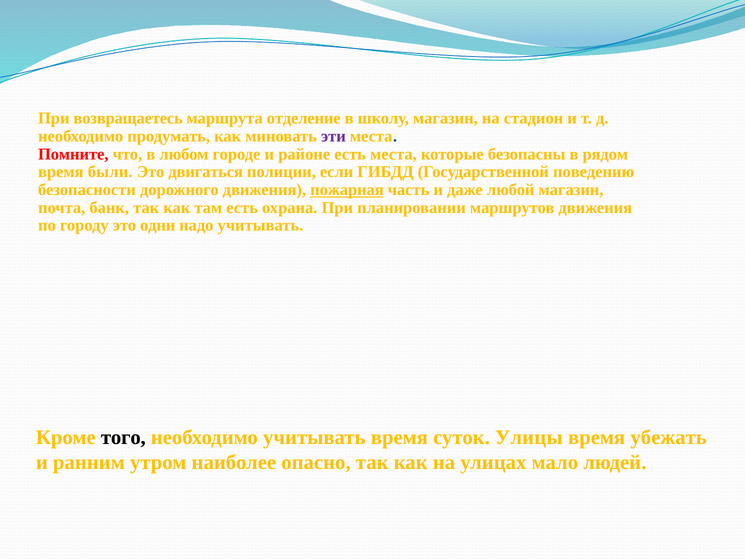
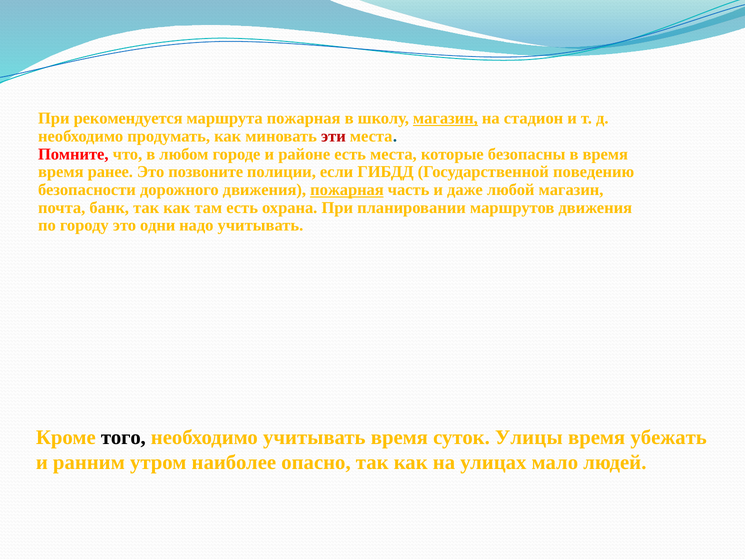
возвращаетесь: возвращаетесь -> рекомендуется (128, 118)
маршрута отделение: отделение -> пожарная (304, 118)
магазин underline: none -> present (445, 118)
эти colour: purple -> red (333, 136)
в рядом: рядом -> время (605, 154)
были: были -> ранее (110, 172)
двигаться: двигаться -> позвоните (206, 172)
